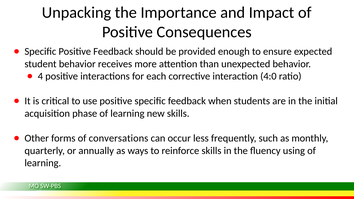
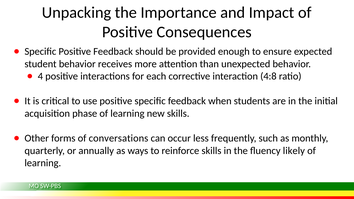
4:0: 4:0 -> 4:8 (268, 76)
using: using -> likely (294, 151)
